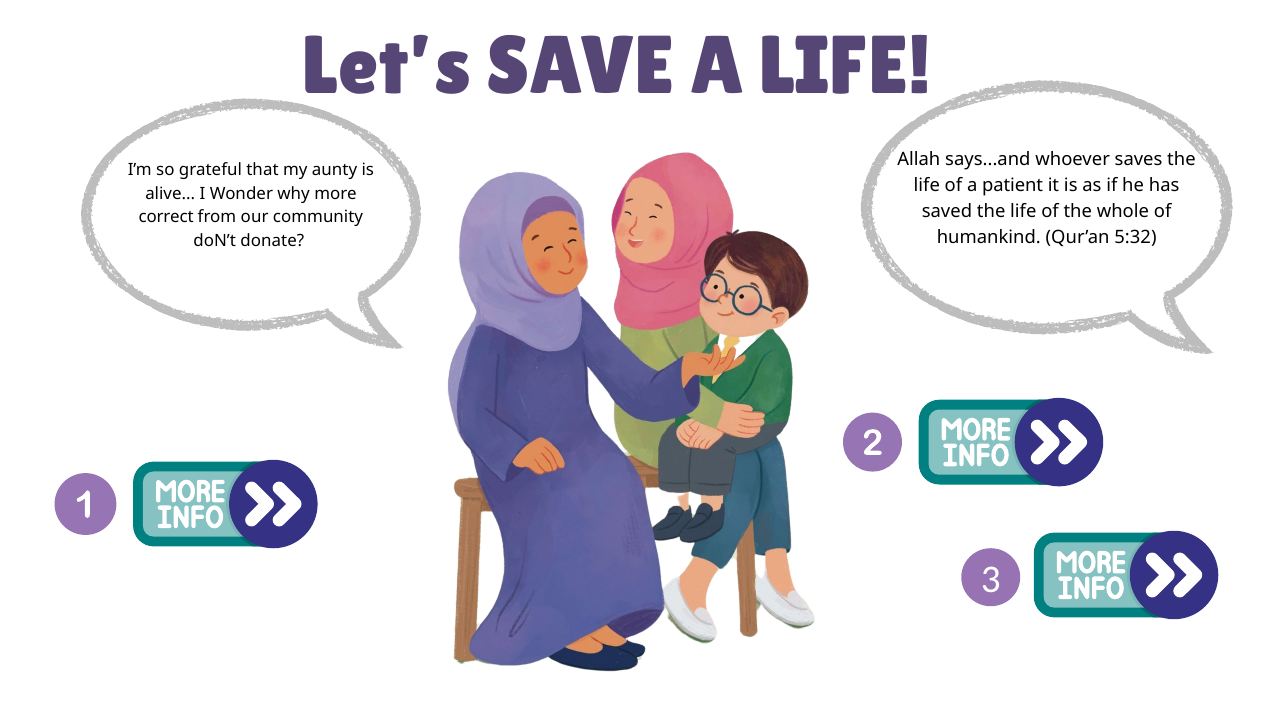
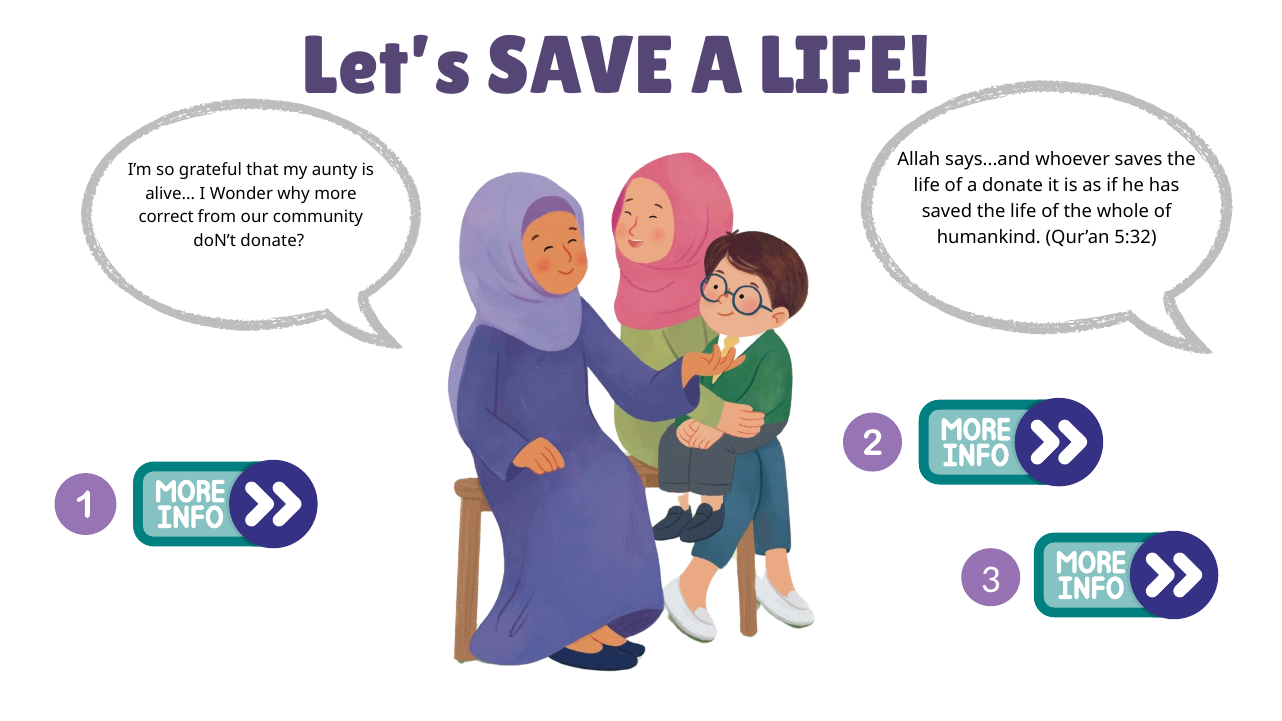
a patient: patient -> donate (1013, 186)
